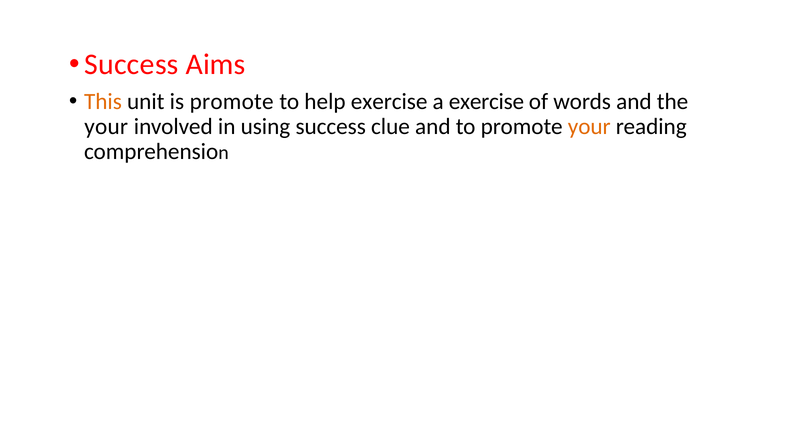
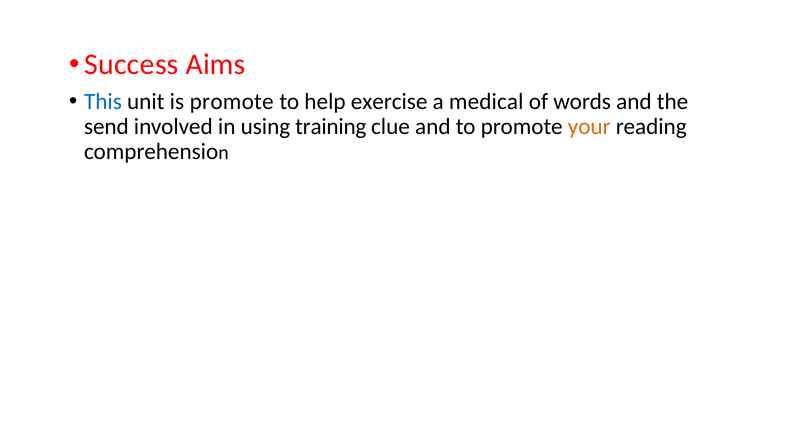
This colour: orange -> blue (103, 101)
a exercise: exercise -> medical (486, 101)
your: your -> send (106, 126)
using success: success -> training (331, 126)
